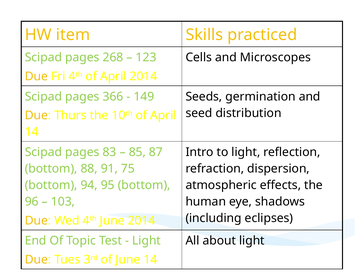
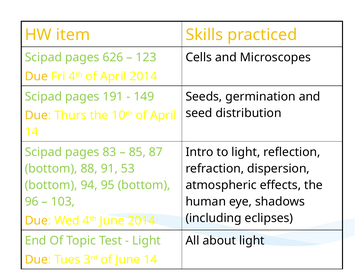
268: 268 -> 626 (113, 58)
366: 366 -> 191 (113, 97)
75: 75 -> 53 (128, 169)
